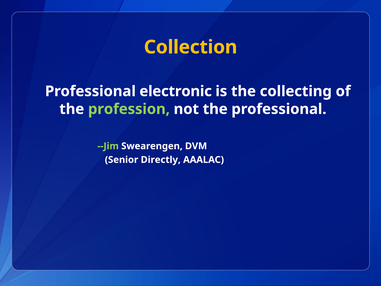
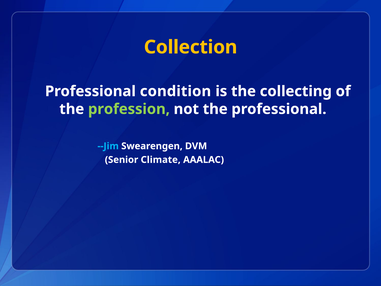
electronic: electronic -> condition (175, 91)
--Jim colour: light green -> light blue (108, 146)
Directly: Directly -> Climate (161, 160)
